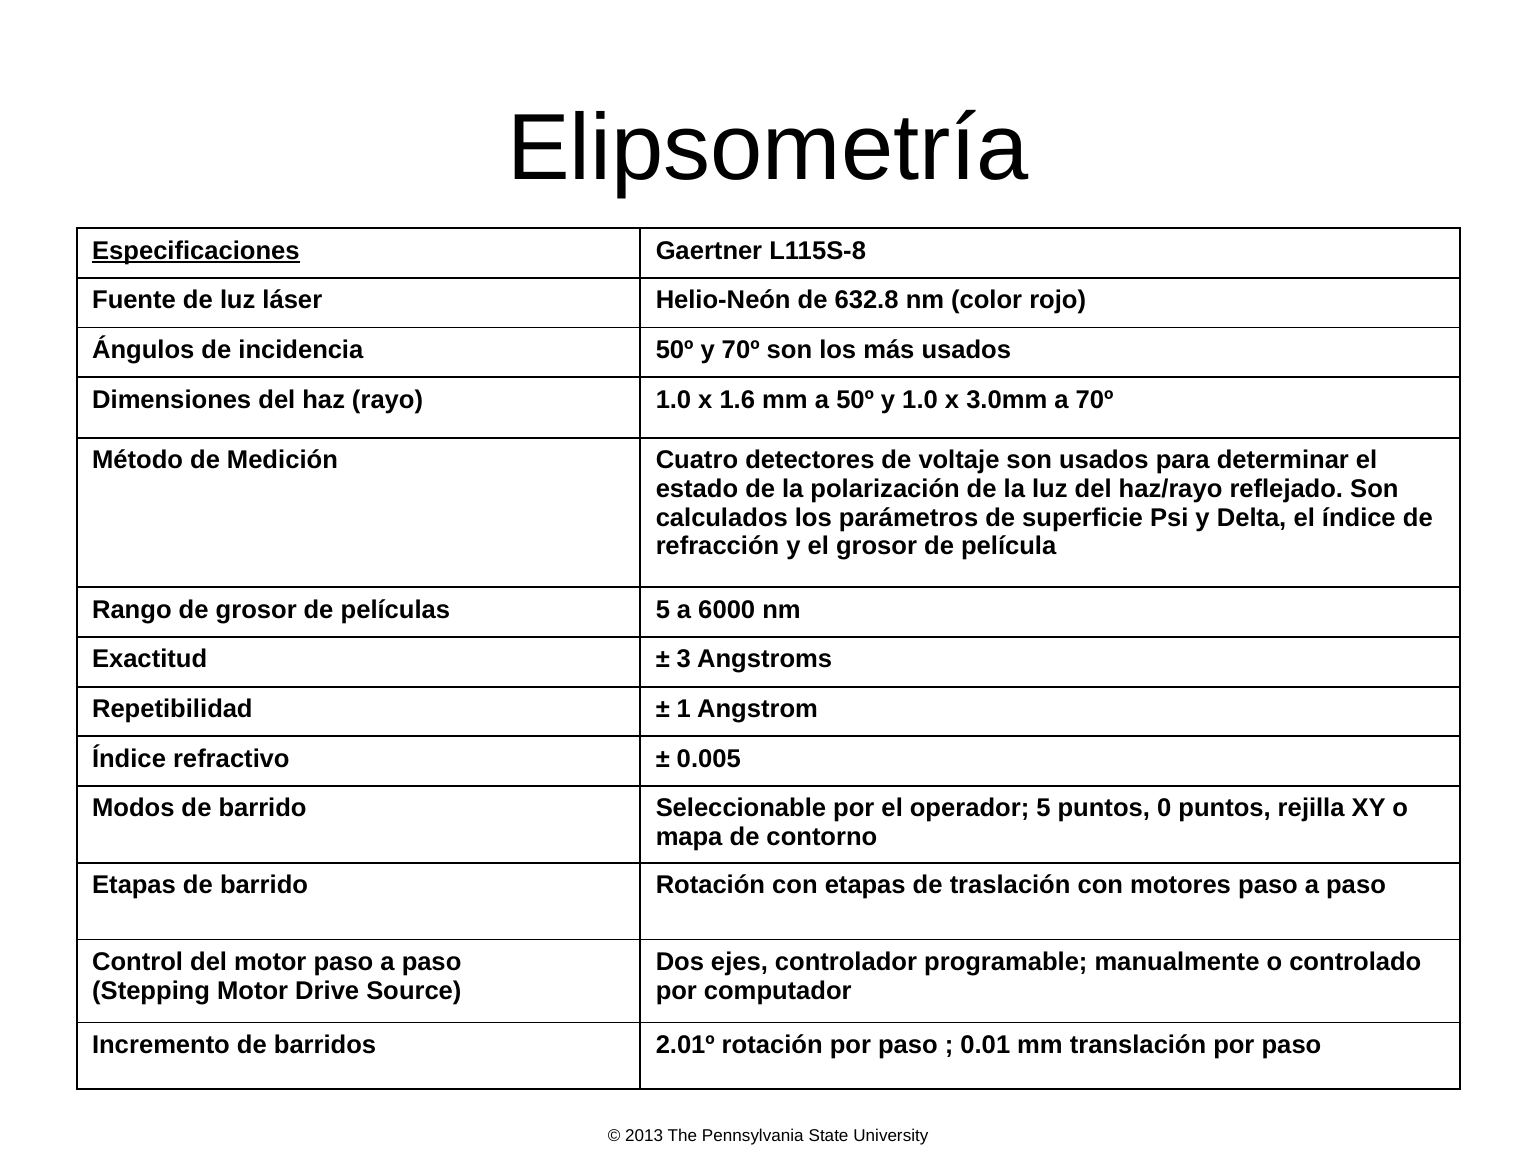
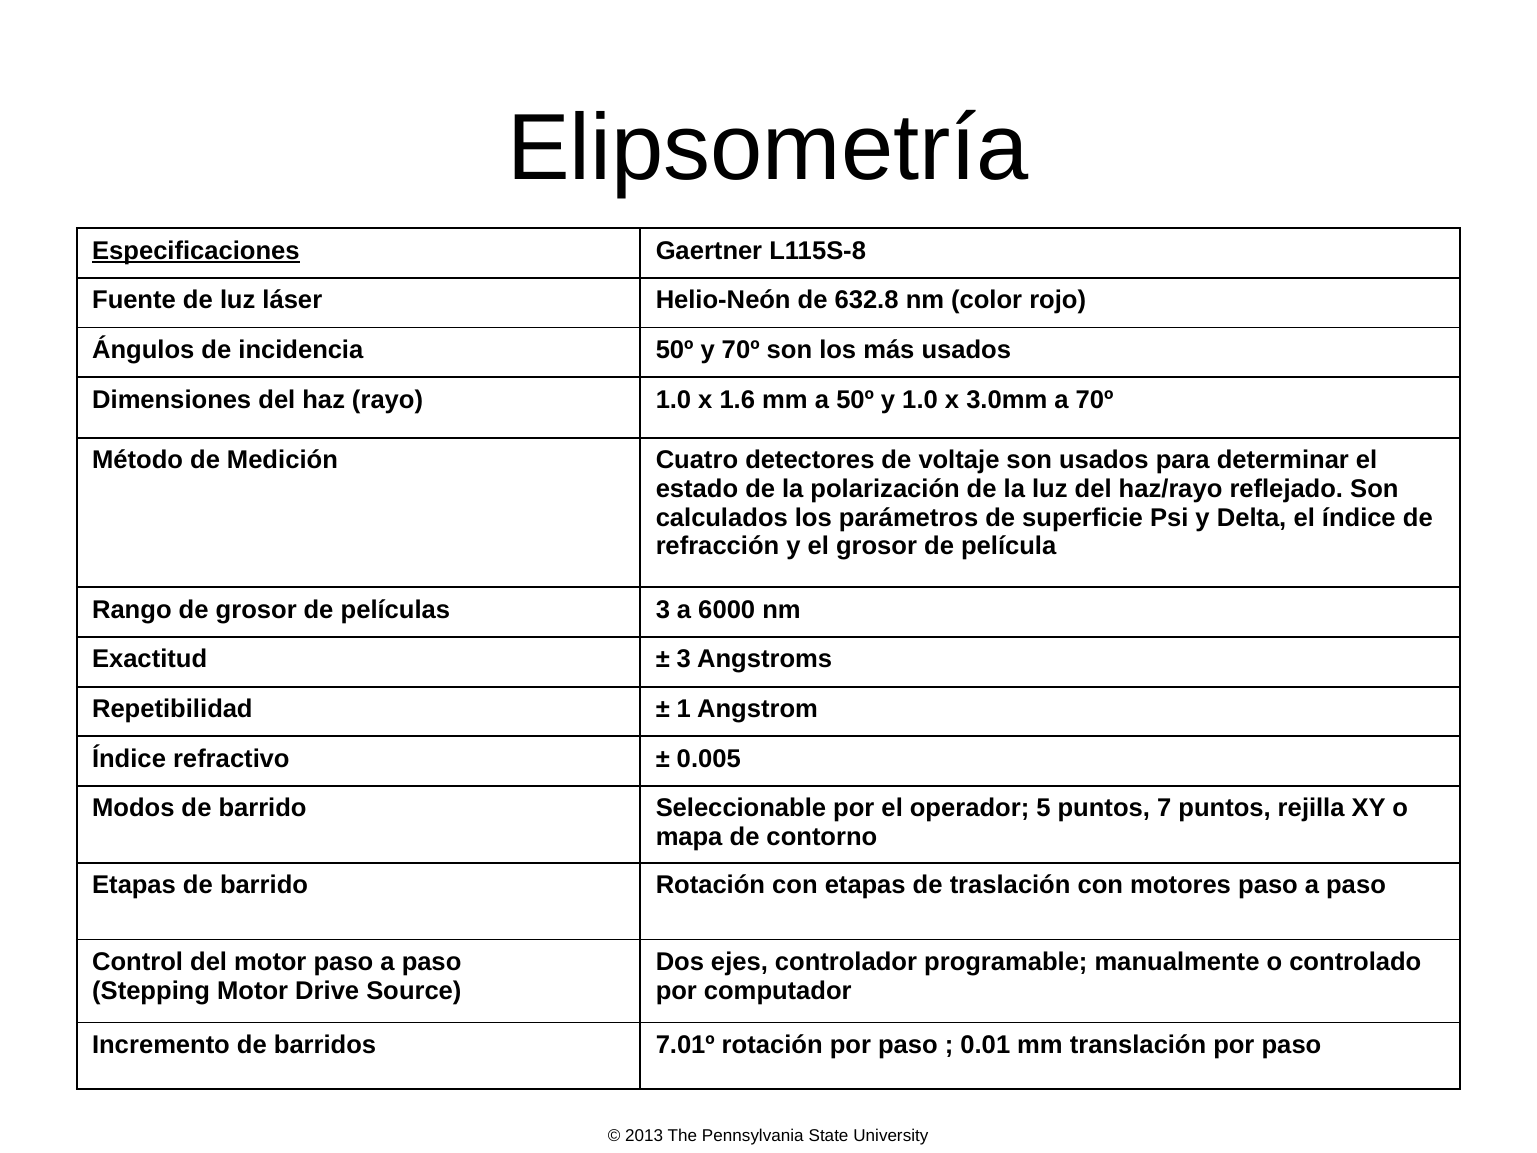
películas 5: 5 -> 3 (663, 610)
0: 0 -> 7 (1164, 808)
2.01º: 2.01º -> 7.01º (685, 1045)
